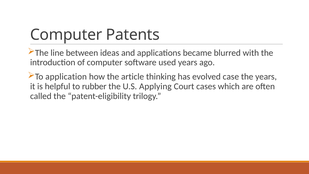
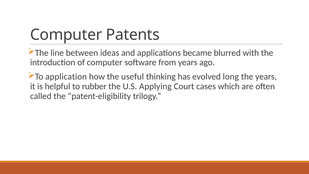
used: used -> from (167, 62)
article: article -> useful (133, 77)
case: case -> long (231, 77)
